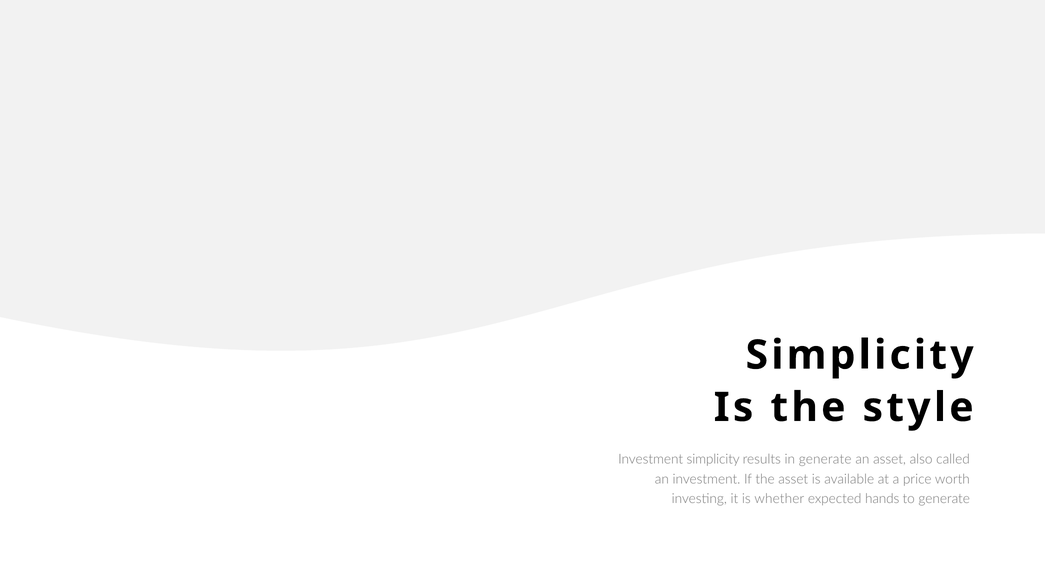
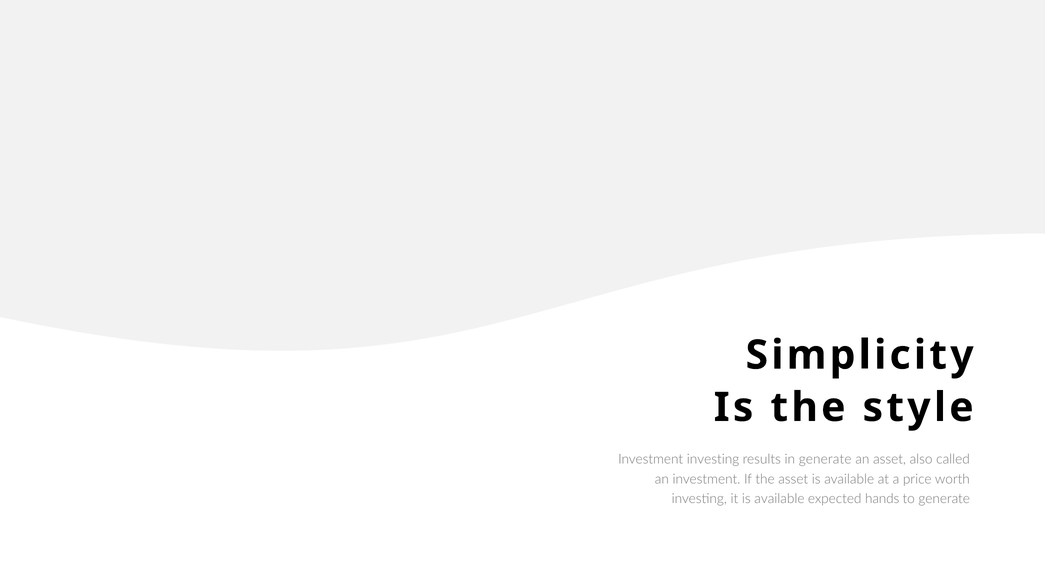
Investment simplicity: simplicity -> investing (713, 459)
it is whether: whether -> available (779, 499)
